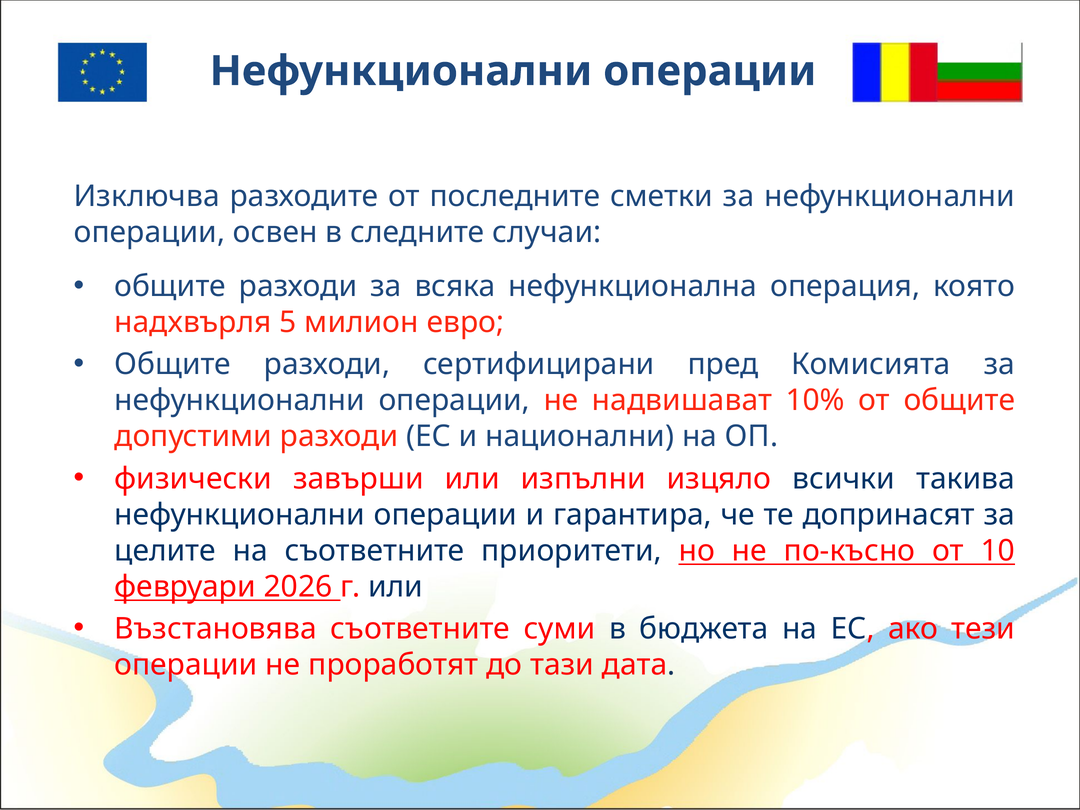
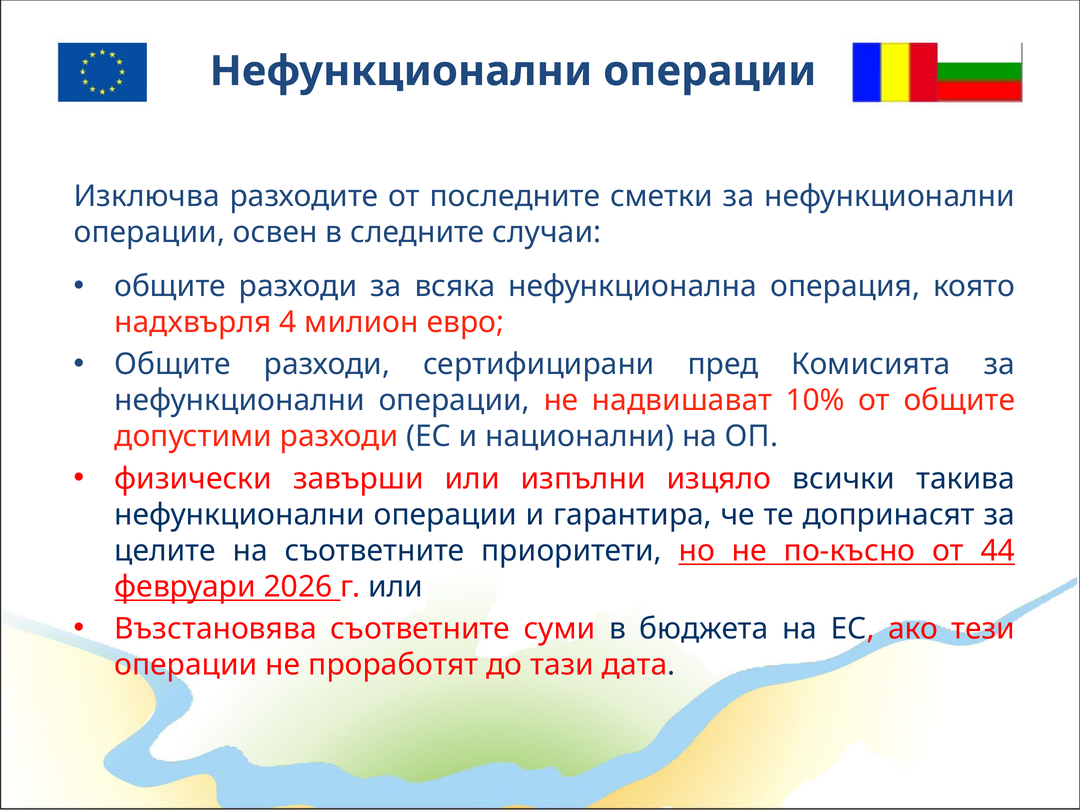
5: 5 -> 4 (288, 323)
10: 10 -> 44 (998, 551)
